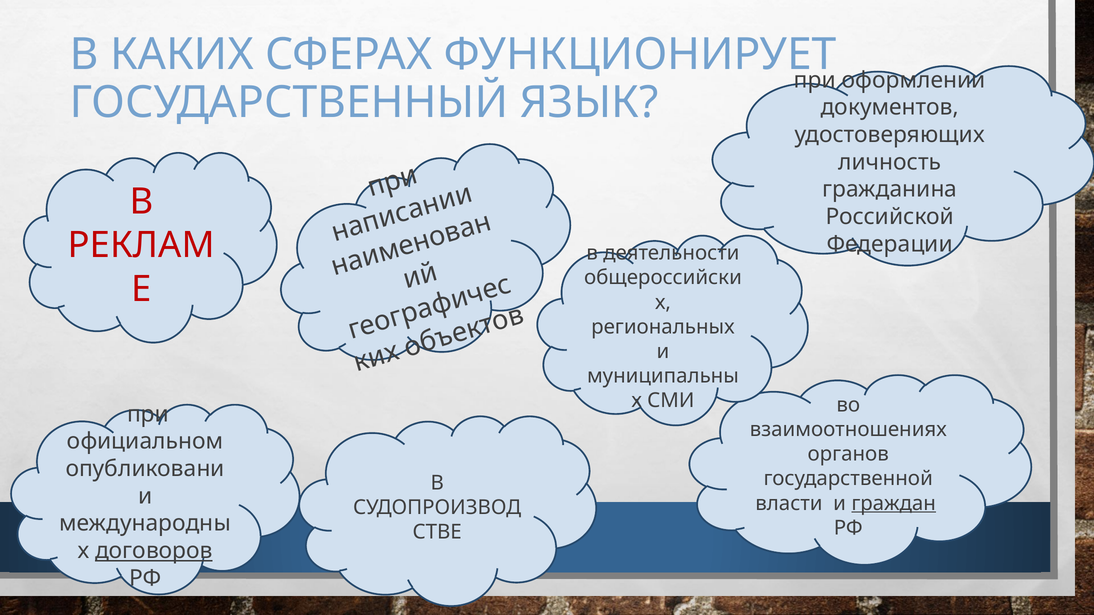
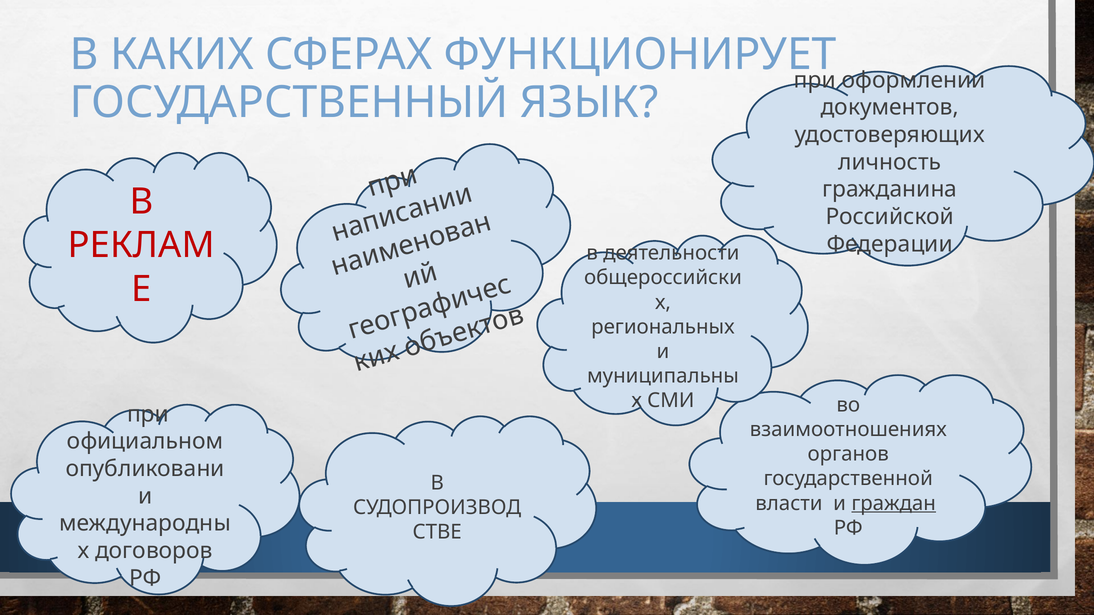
договоров underline: present -> none (154, 551)
